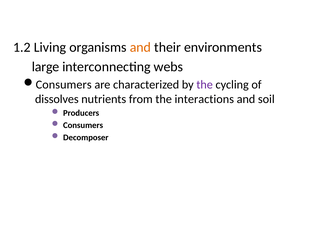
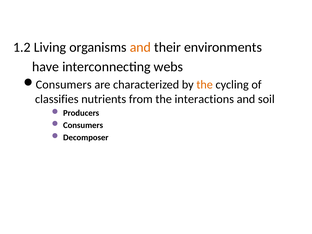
large: large -> have (46, 67)
the colour: purple -> orange (205, 85)
dissolves: dissolves -> classifies (57, 99)
